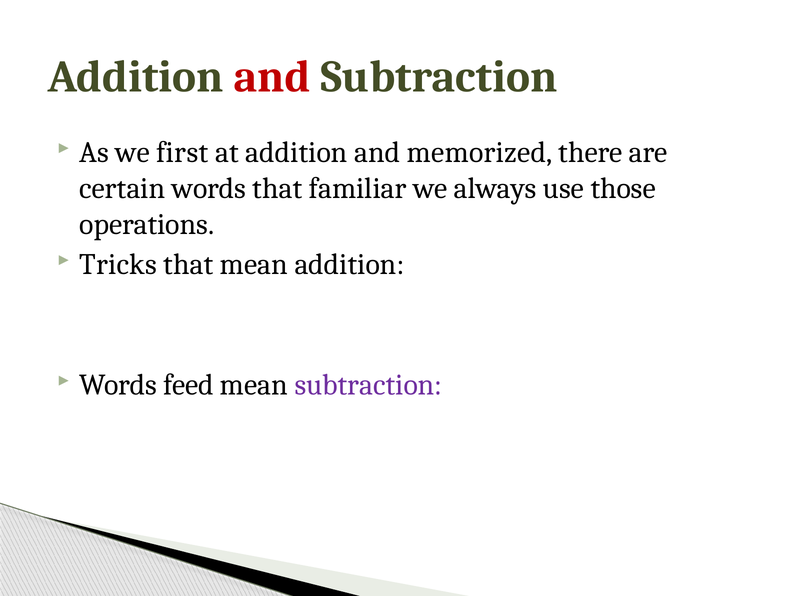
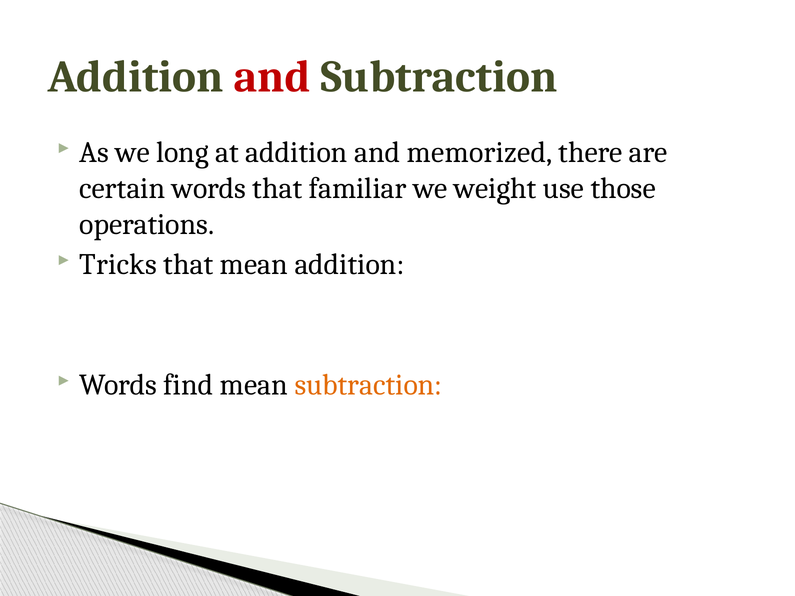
first: first -> long (182, 153)
always: always -> weight (495, 188)
feed: feed -> find (188, 385)
subtraction colour: purple -> orange (368, 385)
